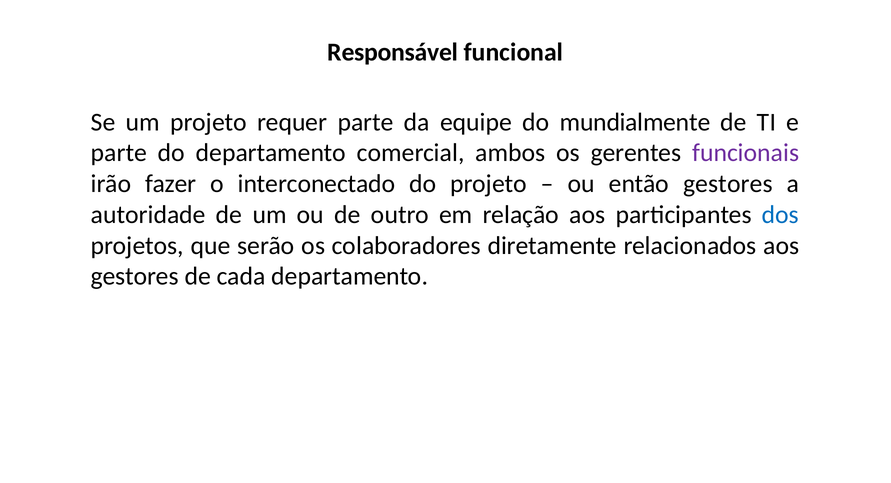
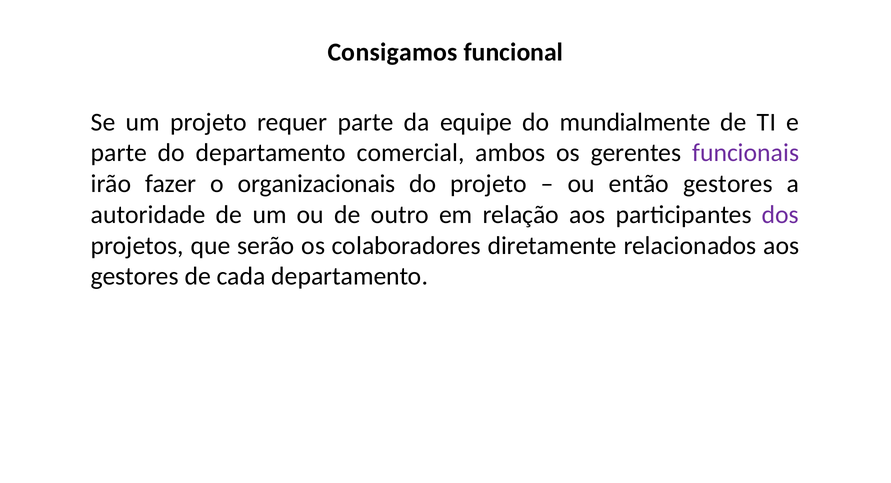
Responsável: Responsável -> Consigamos (393, 52)
interconectado: interconectado -> organizacionais (317, 184)
dos colour: blue -> purple (780, 215)
